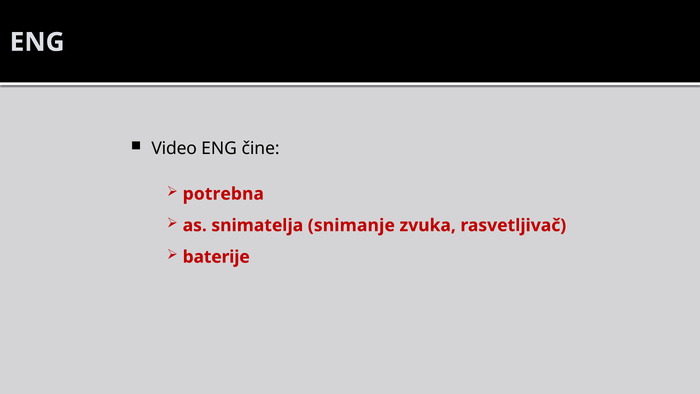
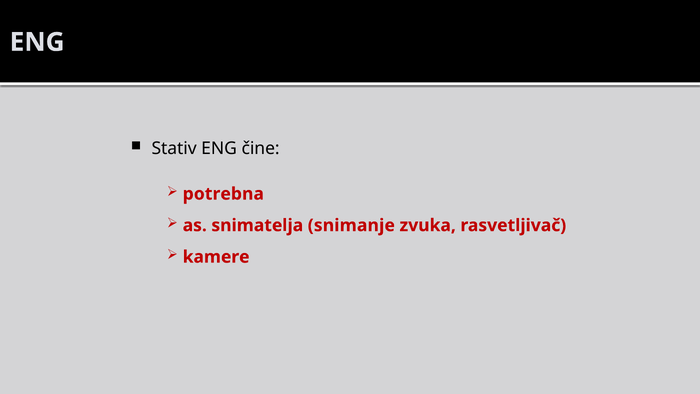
Video: Video -> Stativ (174, 148)
baterije: baterije -> kamere (216, 257)
